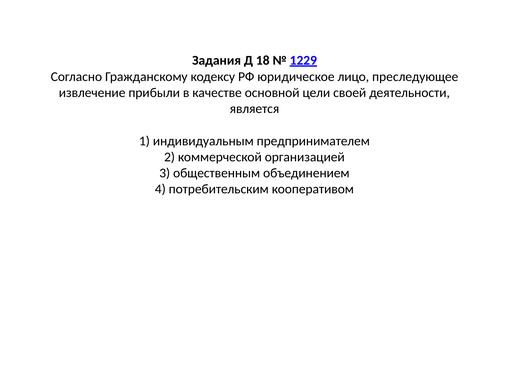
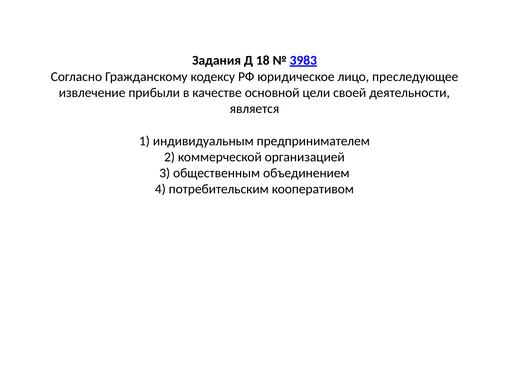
1229: 1229 -> 3983 (303, 60)
